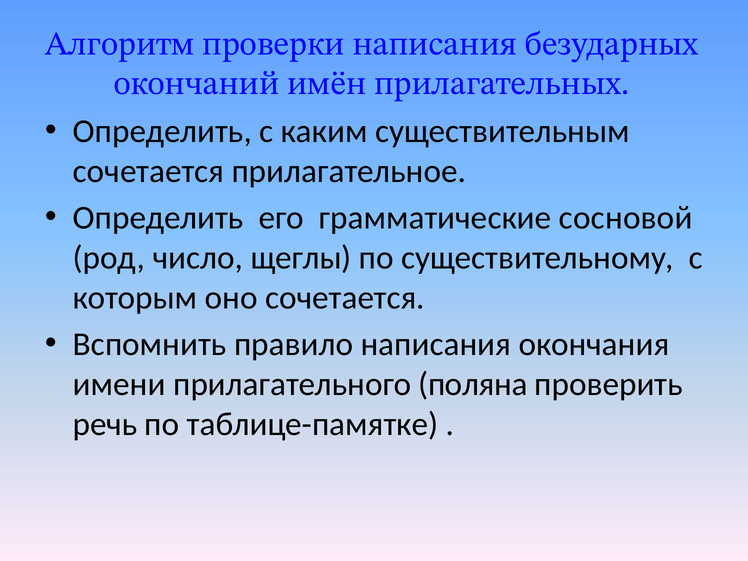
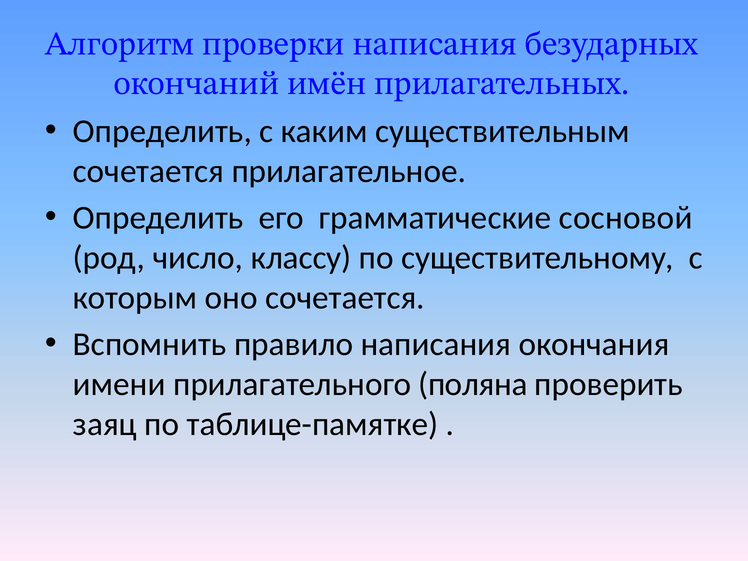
щеглы: щеглы -> классу (301, 258)
речь: речь -> заяц (105, 424)
